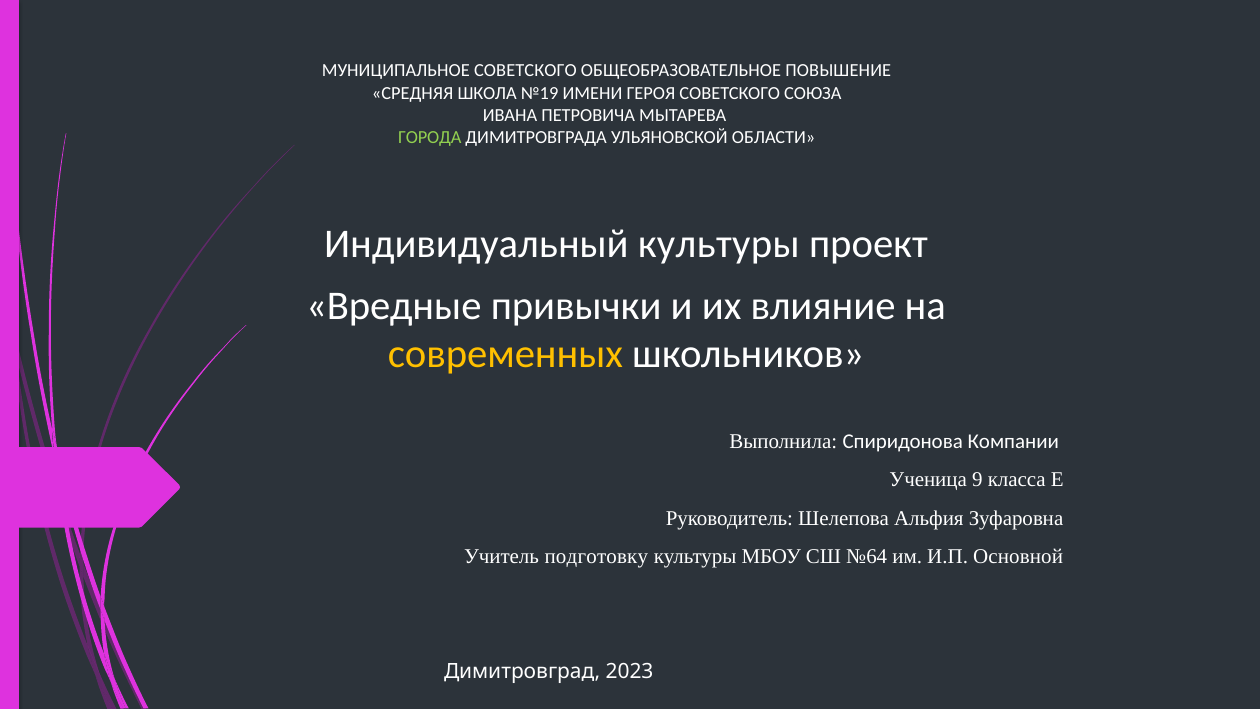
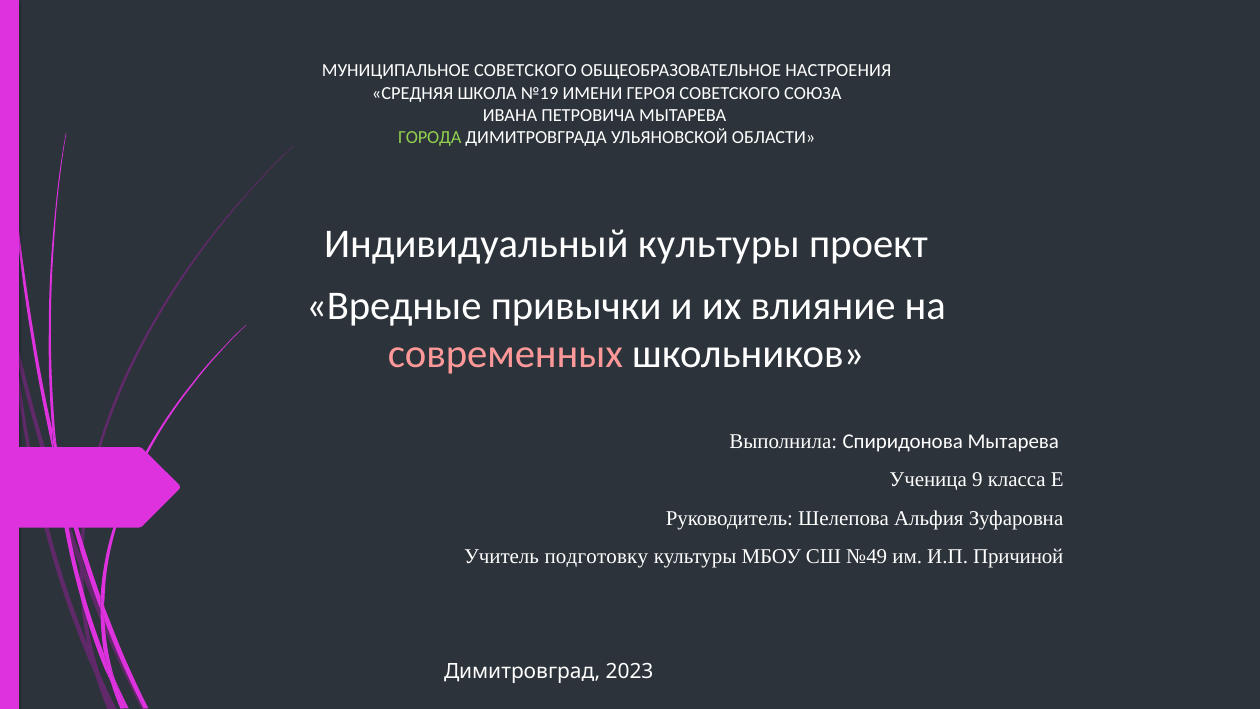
ПОВЫШЕНИЕ: ПОВЫШЕНИЕ -> НАСТРОЕНИЯ (838, 71)
современных colour: yellow -> pink (505, 354)
Спиридонова Компании: Компании -> Мытарева (1013, 442)
№64: №64 -> №49 (867, 556)
Основной: Основной -> Причиной (1018, 556)
